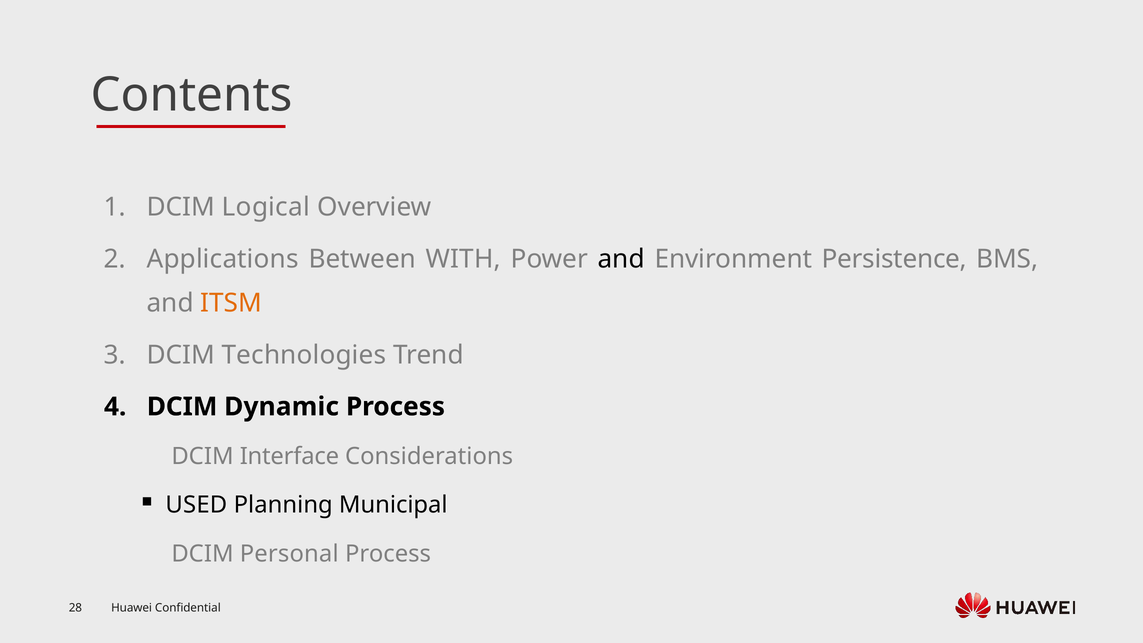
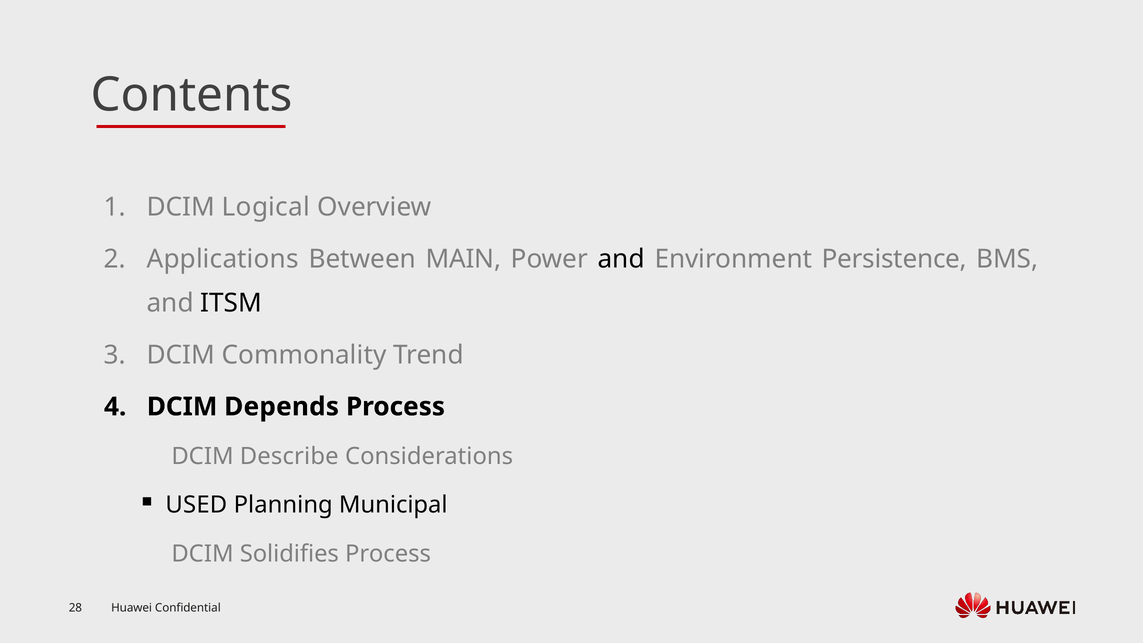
WITH: WITH -> MAIN (463, 259)
ITSM colour: orange -> black (231, 303)
Technologies: Technologies -> Commonality (304, 355)
Dynamic: Dynamic -> Depends (282, 407)
Interface: Interface -> Describe (289, 456)
Personal: Personal -> Solidifies (289, 554)
